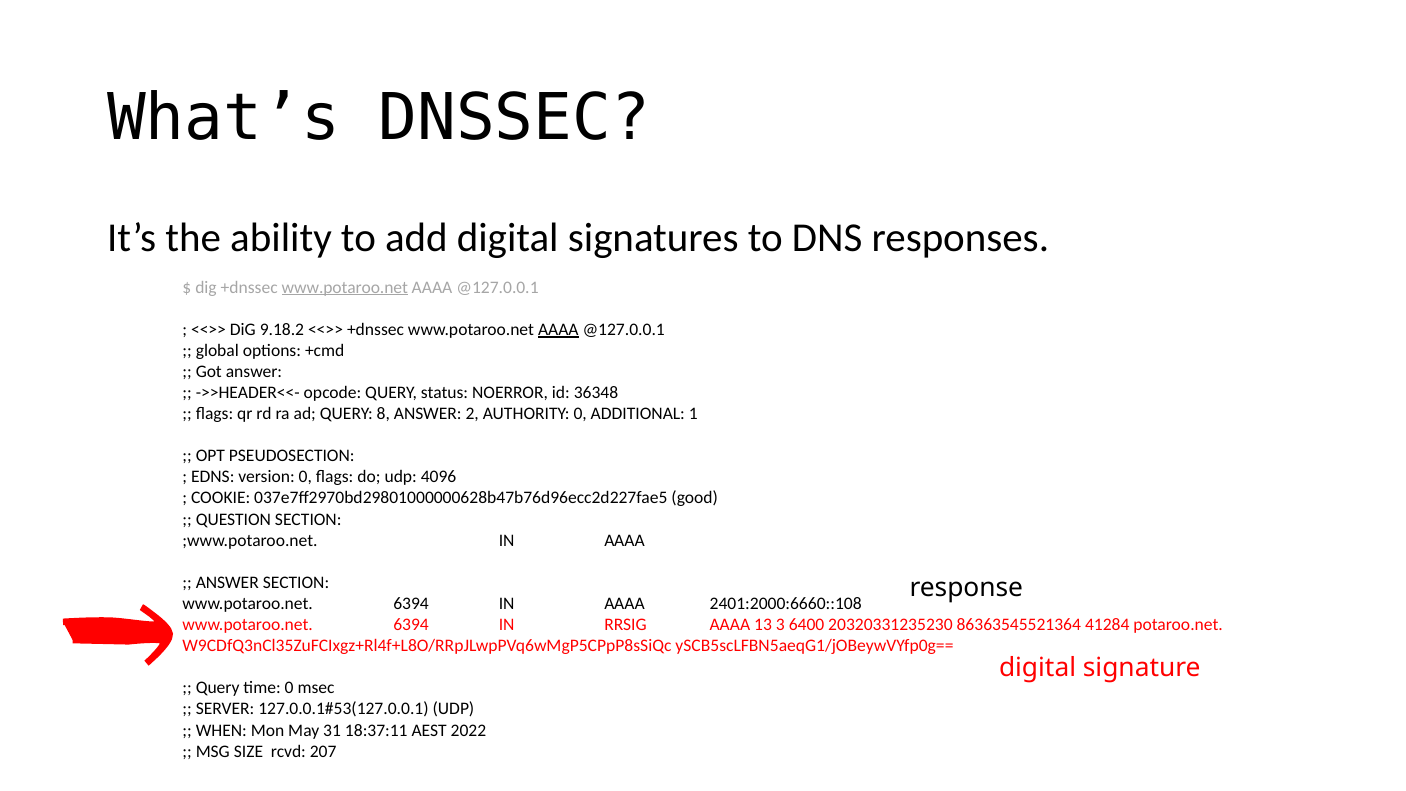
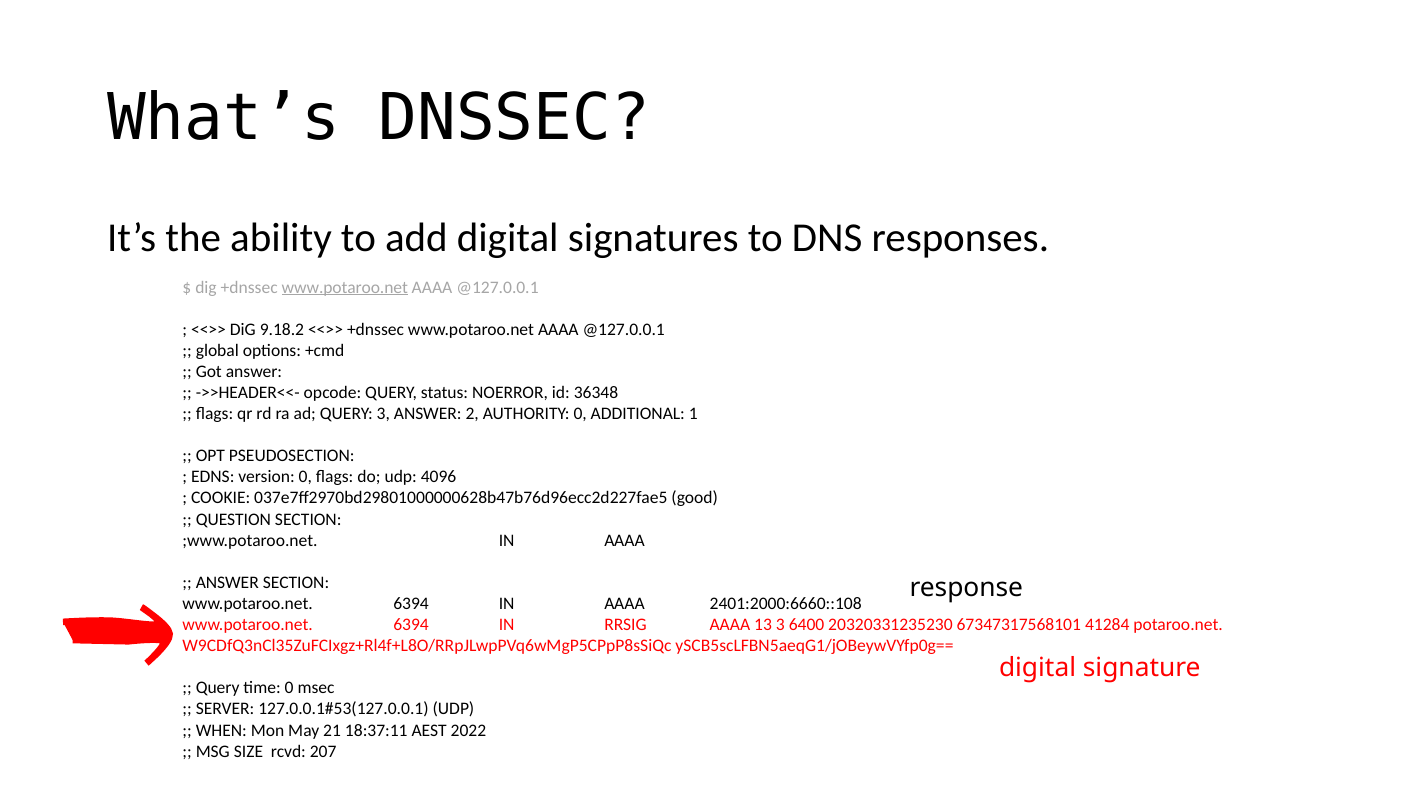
AAAA underline: present -> none (558, 329)
QUERY 8: 8 -> 3 (383, 414)
86363545521364: 86363545521364 -> 67347317568101 (1019, 625)
31: 31 -> 21 (332, 730)
